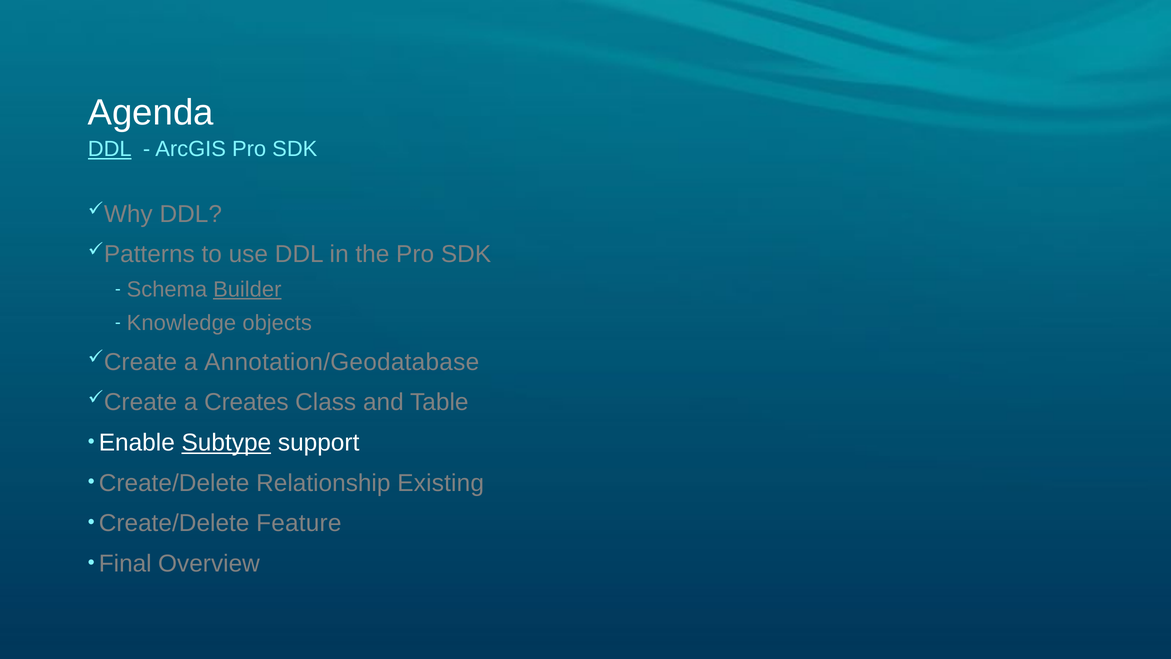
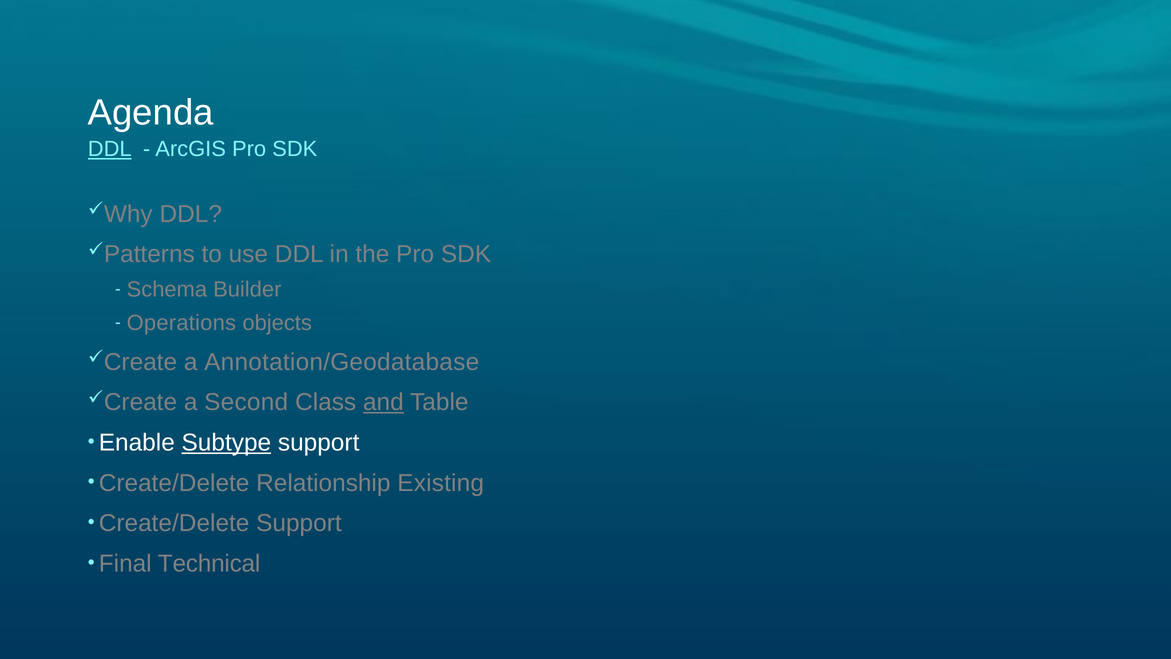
Builder underline: present -> none (247, 289)
Knowledge: Knowledge -> Operations (181, 323)
Creates: Creates -> Second (246, 402)
and underline: none -> present (383, 402)
Create/Delete Feature: Feature -> Support (299, 523)
Overview: Overview -> Technical (209, 563)
